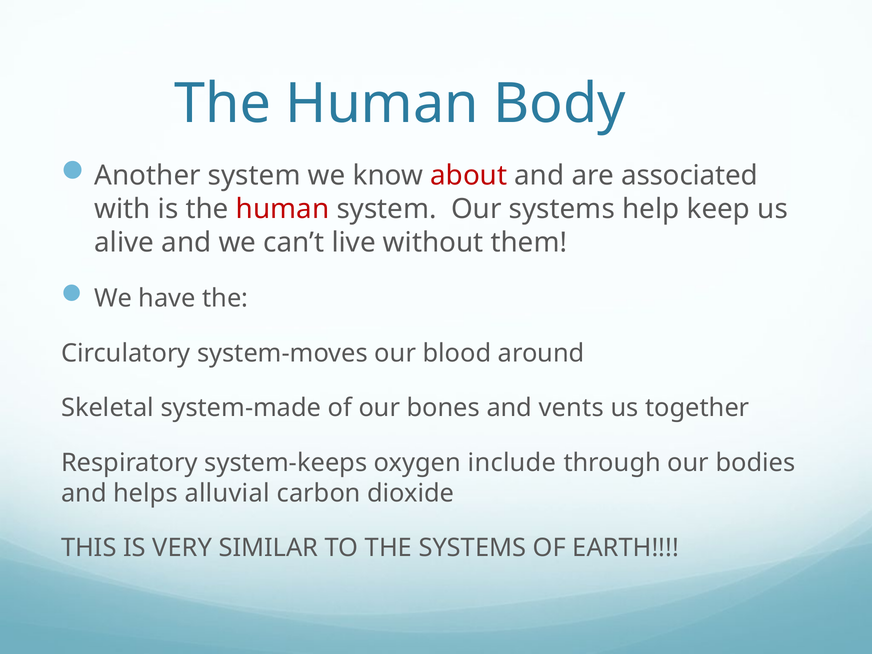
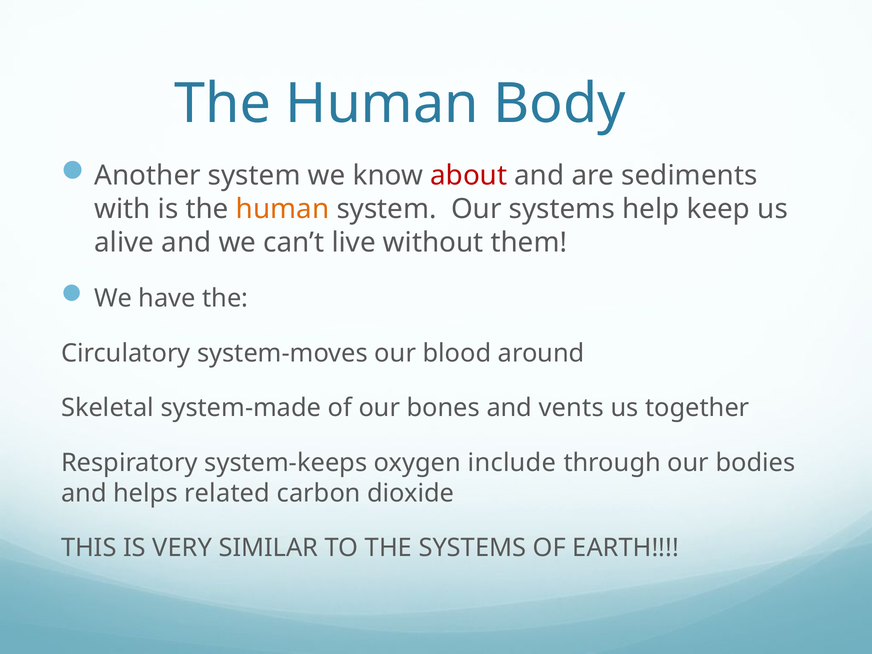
associated: associated -> sediments (689, 176)
human colour: red -> orange (283, 209)
alluvial: alluvial -> related (227, 493)
